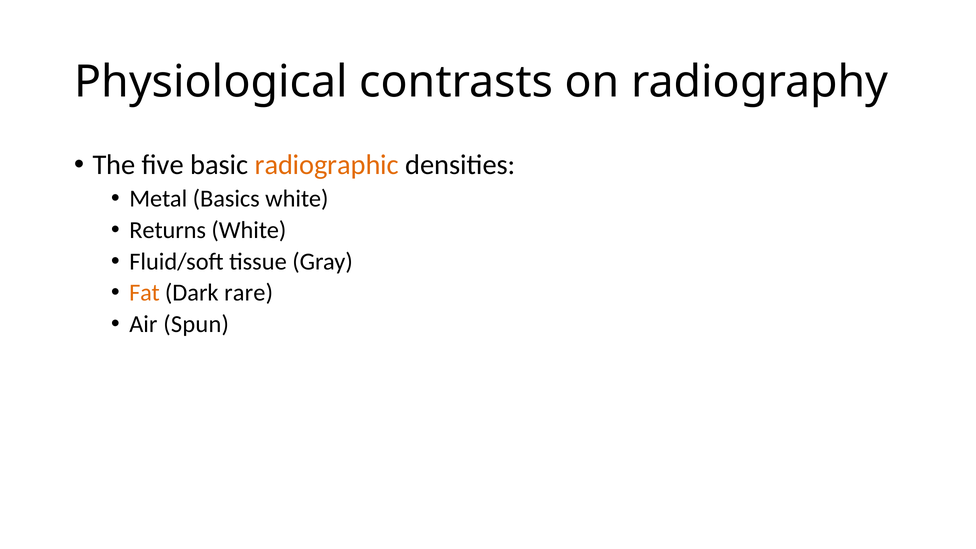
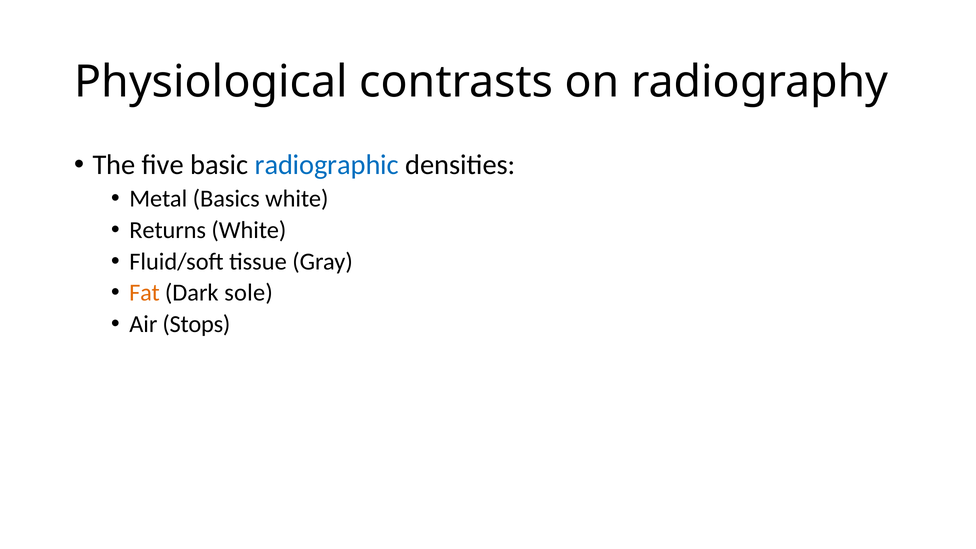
radiographic colour: orange -> blue (327, 165)
rare: rare -> sole (249, 293)
Spun: Spun -> Stops (196, 324)
